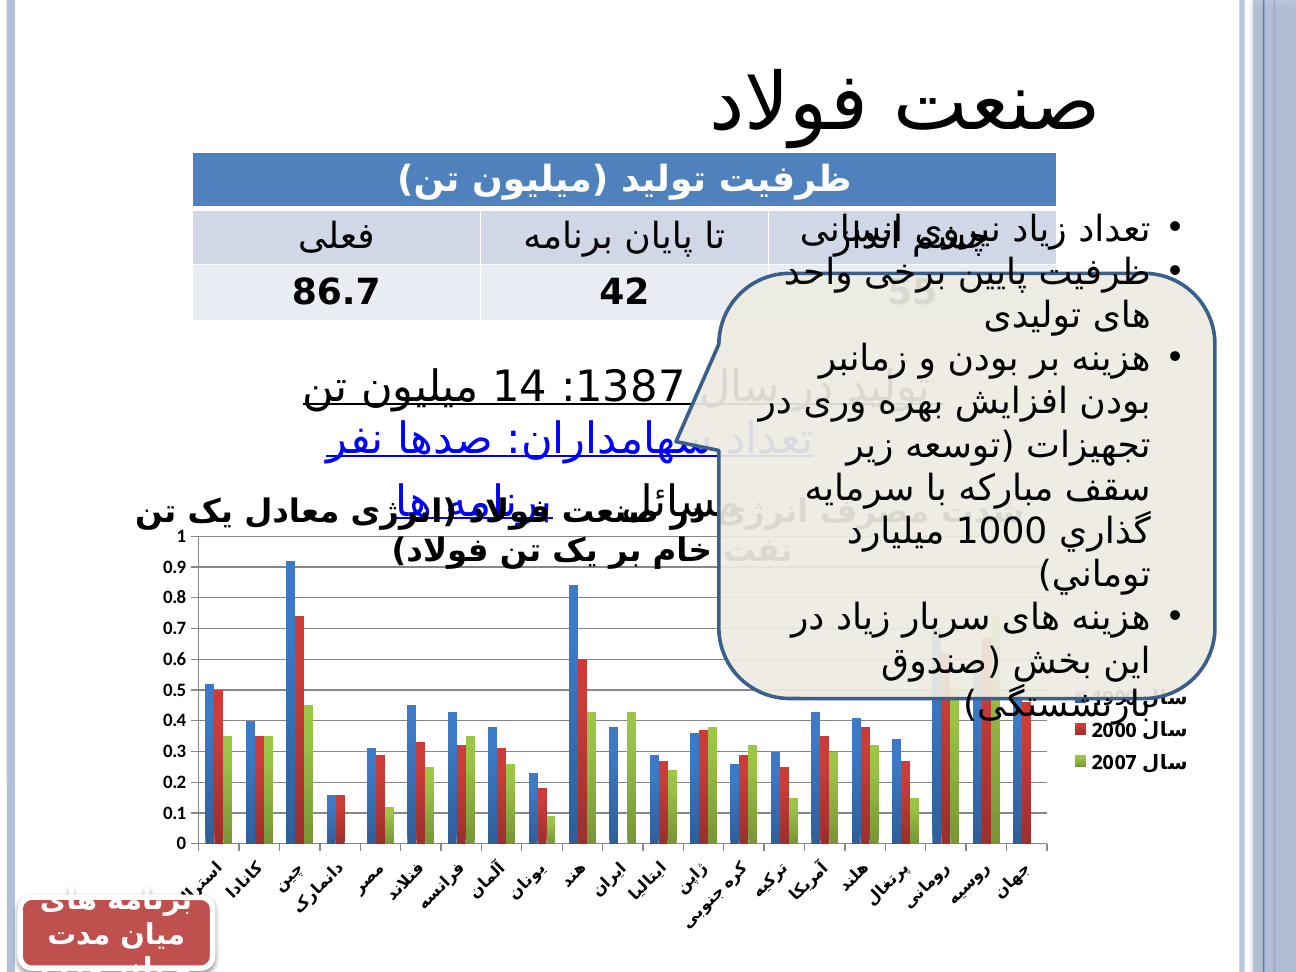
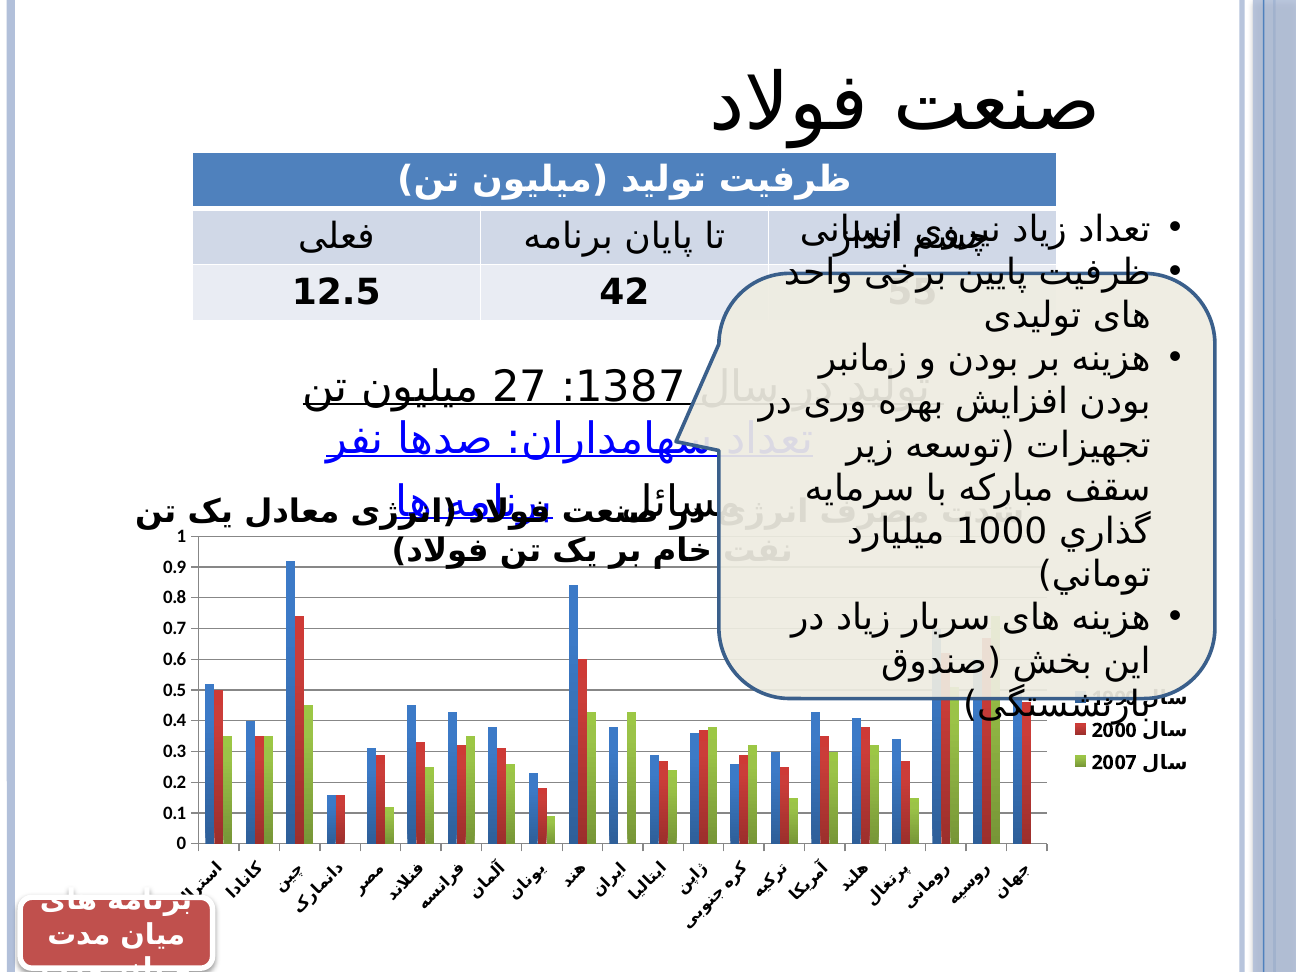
86.7: 86.7 -> 12.5 (336, 292)
14: 14 -> 27 (520, 388)
